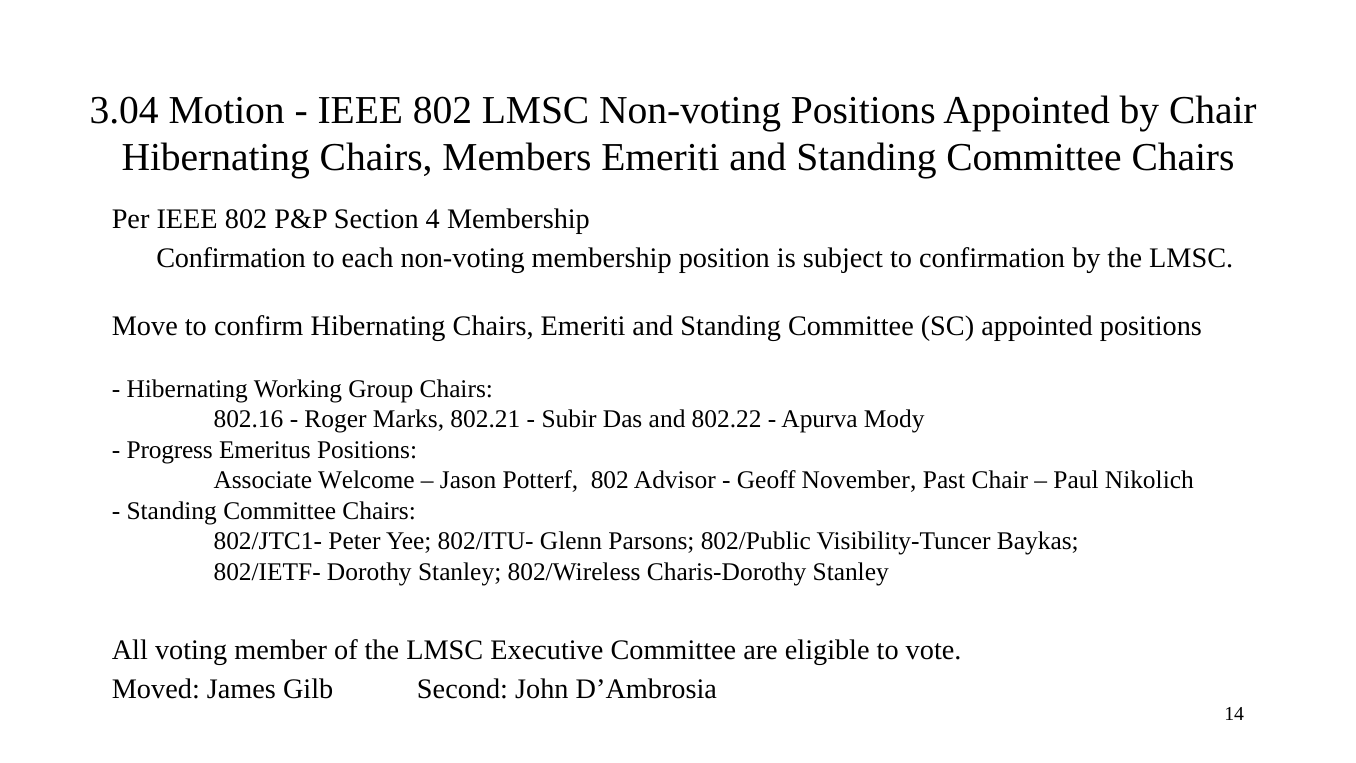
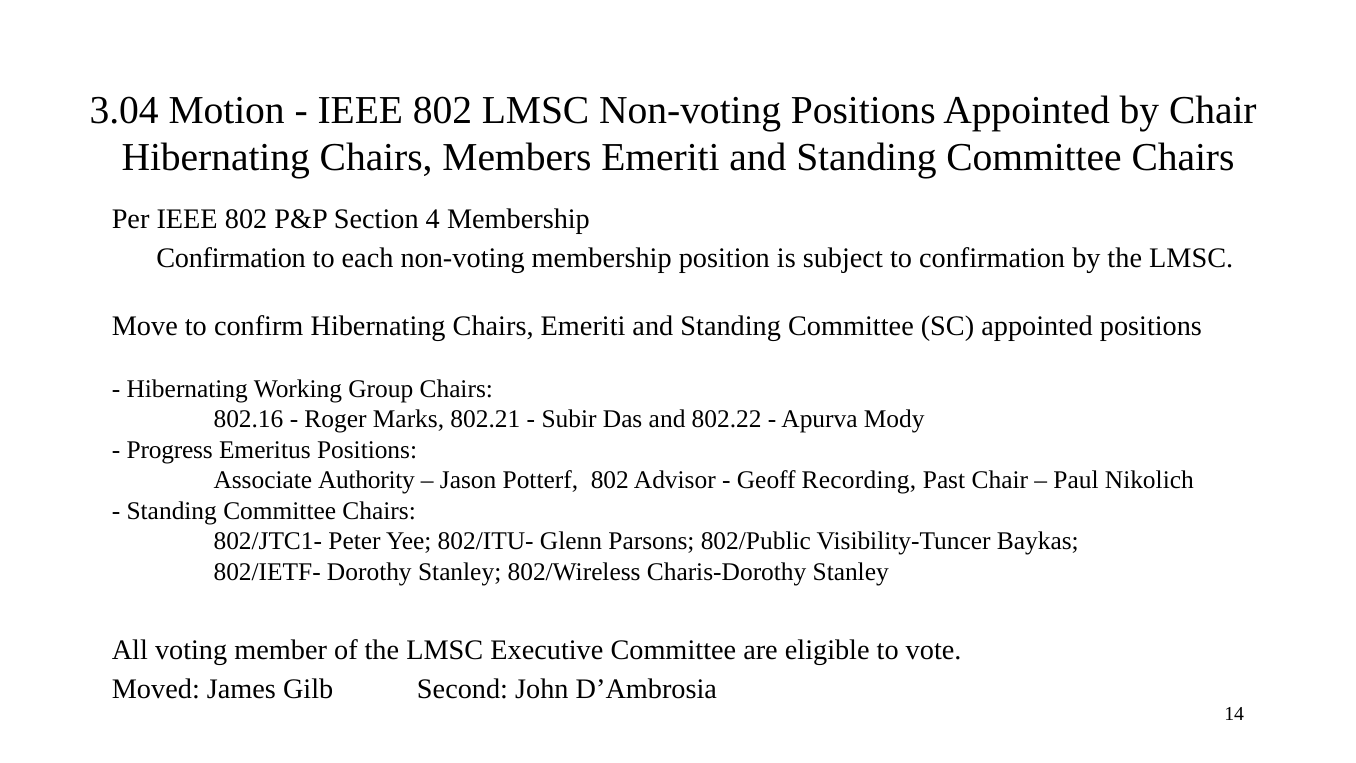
Welcome: Welcome -> Authority (366, 480)
November: November -> Recording (859, 480)
